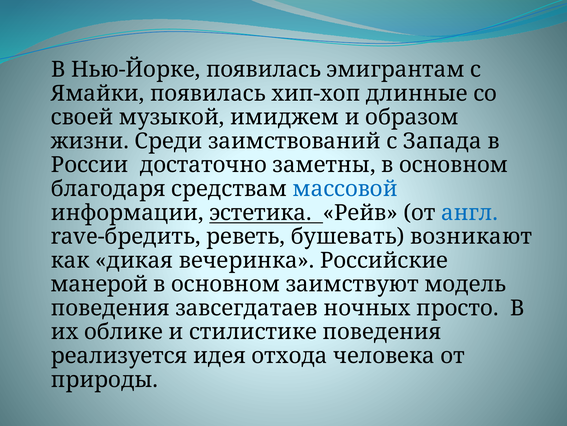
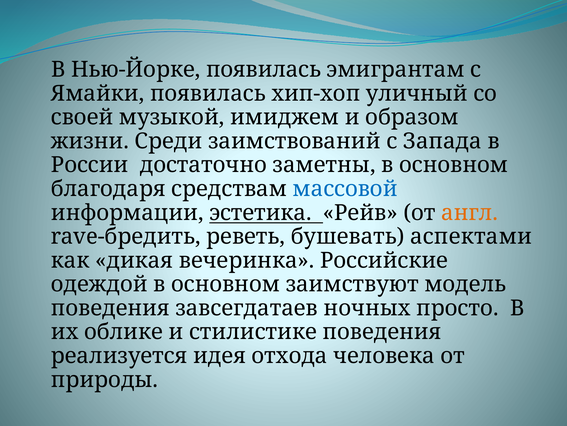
длинные: длинные -> уличный (417, 93)
англ colour: blue -> orange (470, 212)
возникают: возникают -> аспектами (471, 236)
манерой: манерой -> одеждой (99, 284)
